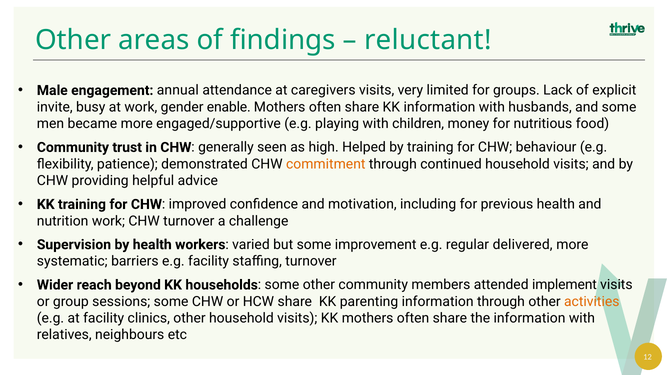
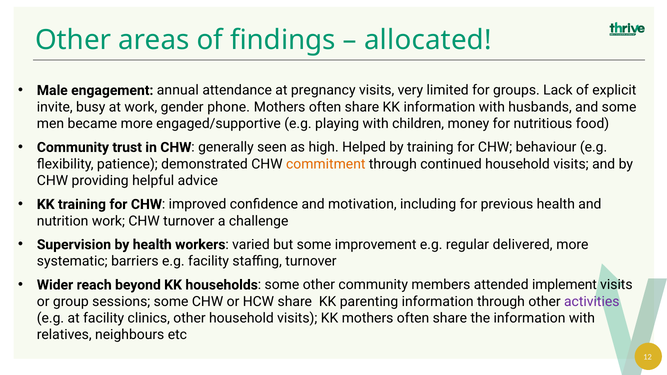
reluctant: reluctant -> allocated (428, 40)
caregivers: caregivers -> pregnancy (323, 90)
enable: enable -> phone (229, 107)
activities colour: orange -> purple (592, 302)
